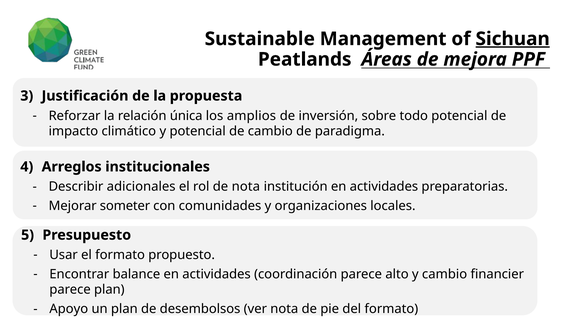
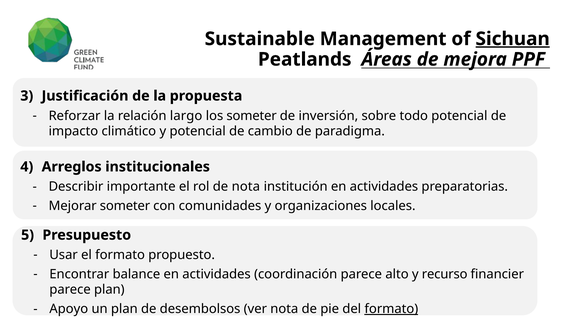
única: única -> largo (186, 116)
los amplios: amplios -> someter (252, 116)
adicionales: adicionales -> importante (141, 187)
y cambio: cambio -> recurso (445, 274)
formato underline: none -> present (391, 309)
